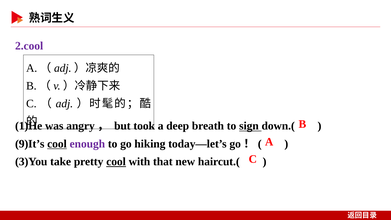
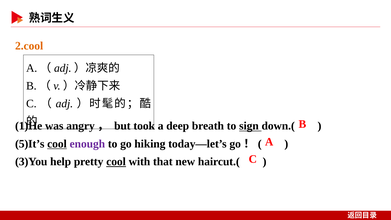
2.cool colour: purple -> orange (29, 46)
9)It’s: 9)It’s -> 5)It’s (30, 144)
take: take -> help (61, 162)
